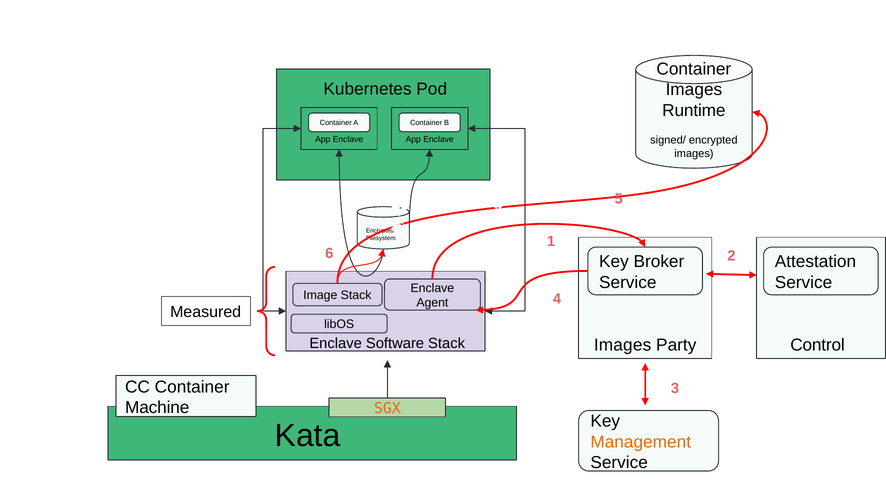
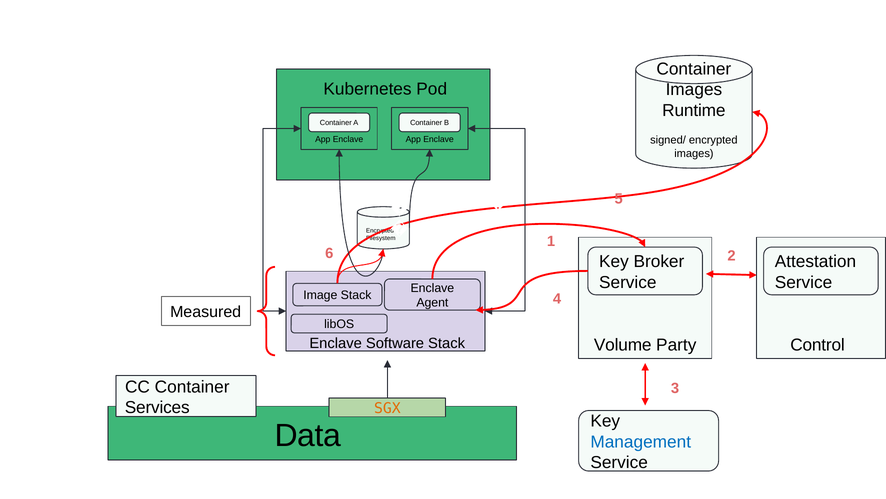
Images: Images -> Volume (623, 345)
Machine: Machine -> Services (157, 407)
Kata: Kata -> Data (308, 435)
Management colour: orange -> blue (641, 441)
